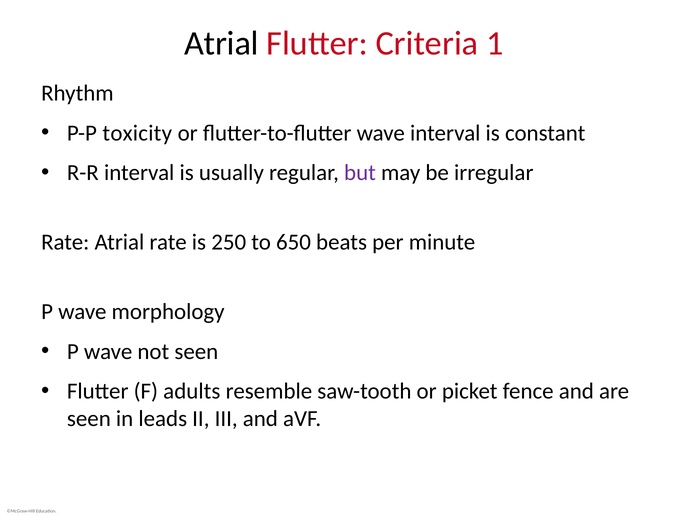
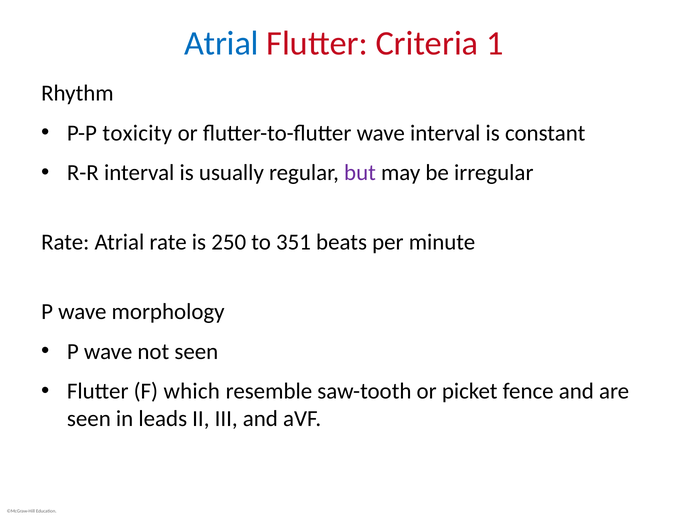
Atrial colour: black -> blue (221, 44)
650: 650 -> 351 (293, 242)
adults: adults -> which (192, 391)
